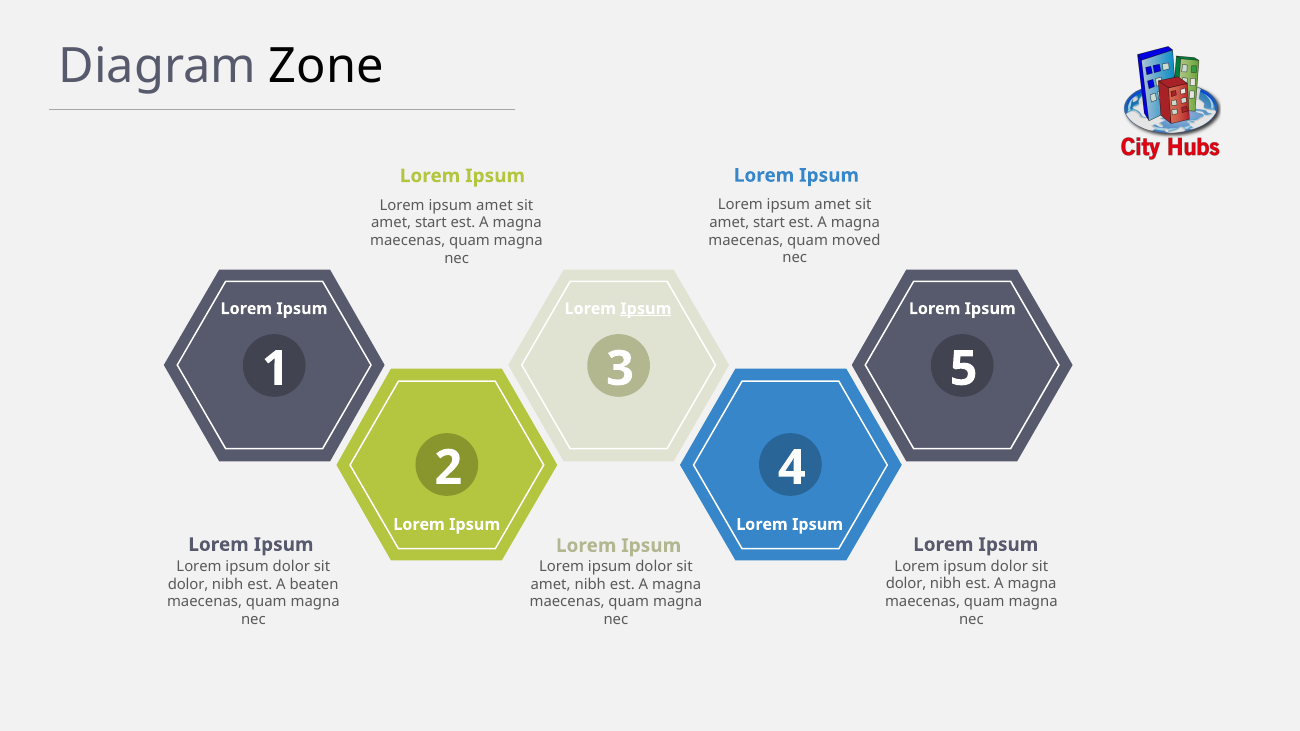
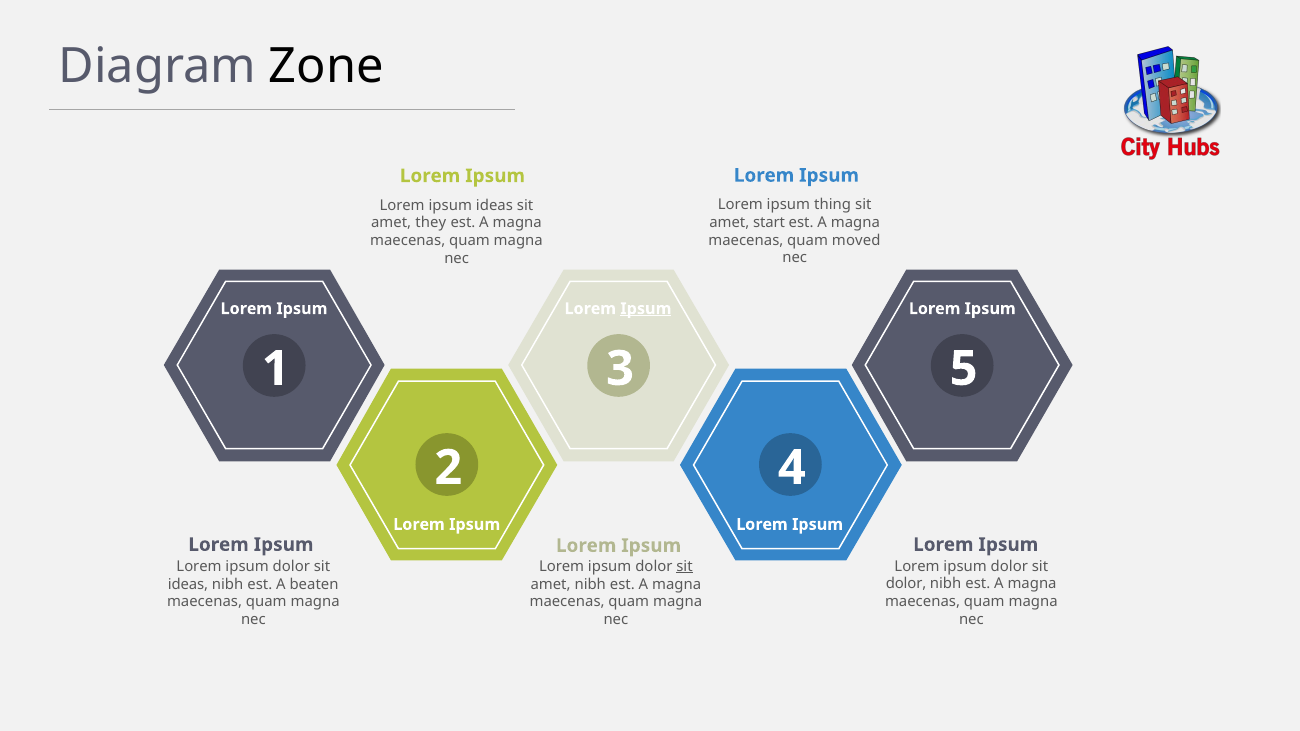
amet: amet -> thing (833, 204)
amet: amet -> ideas (494, 205)
start: start -> they (431, 223)
sit underline: none -> present (685, 566)
dolor: dolor -> ideas (188, 584)
